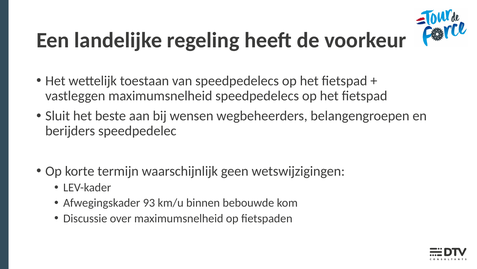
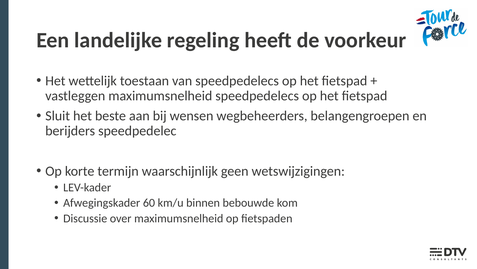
93: 93 -> 60 (149, 202)
